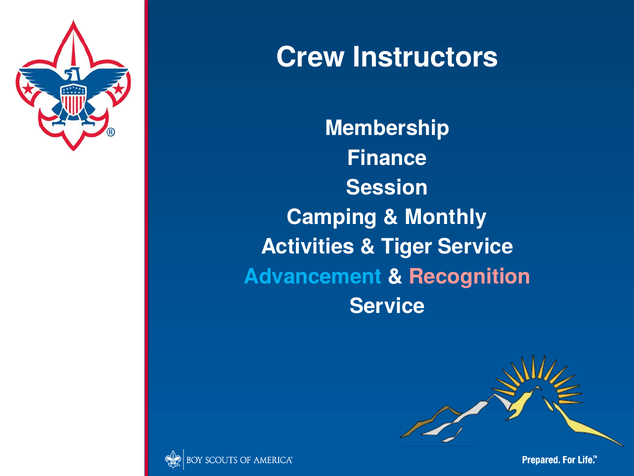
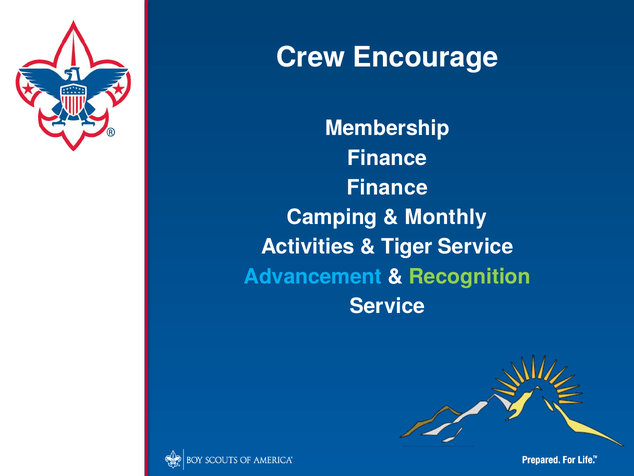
Instructors: Instructors -> Encourage (426, 57)
Session: Session -> Finance (387, 188)
Recognition colour: pink -> light green (470, 276)
